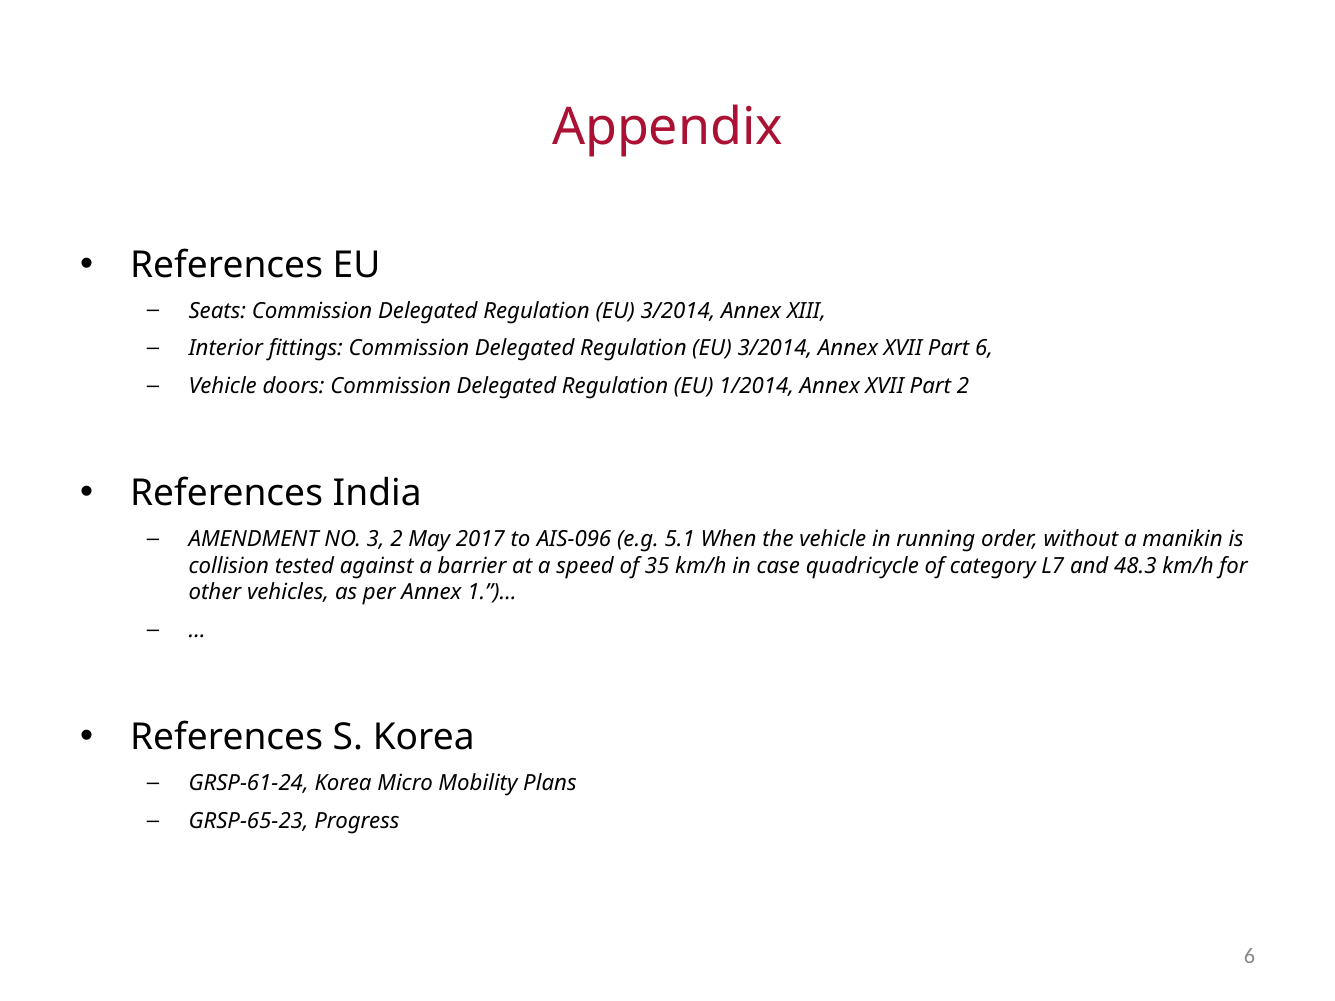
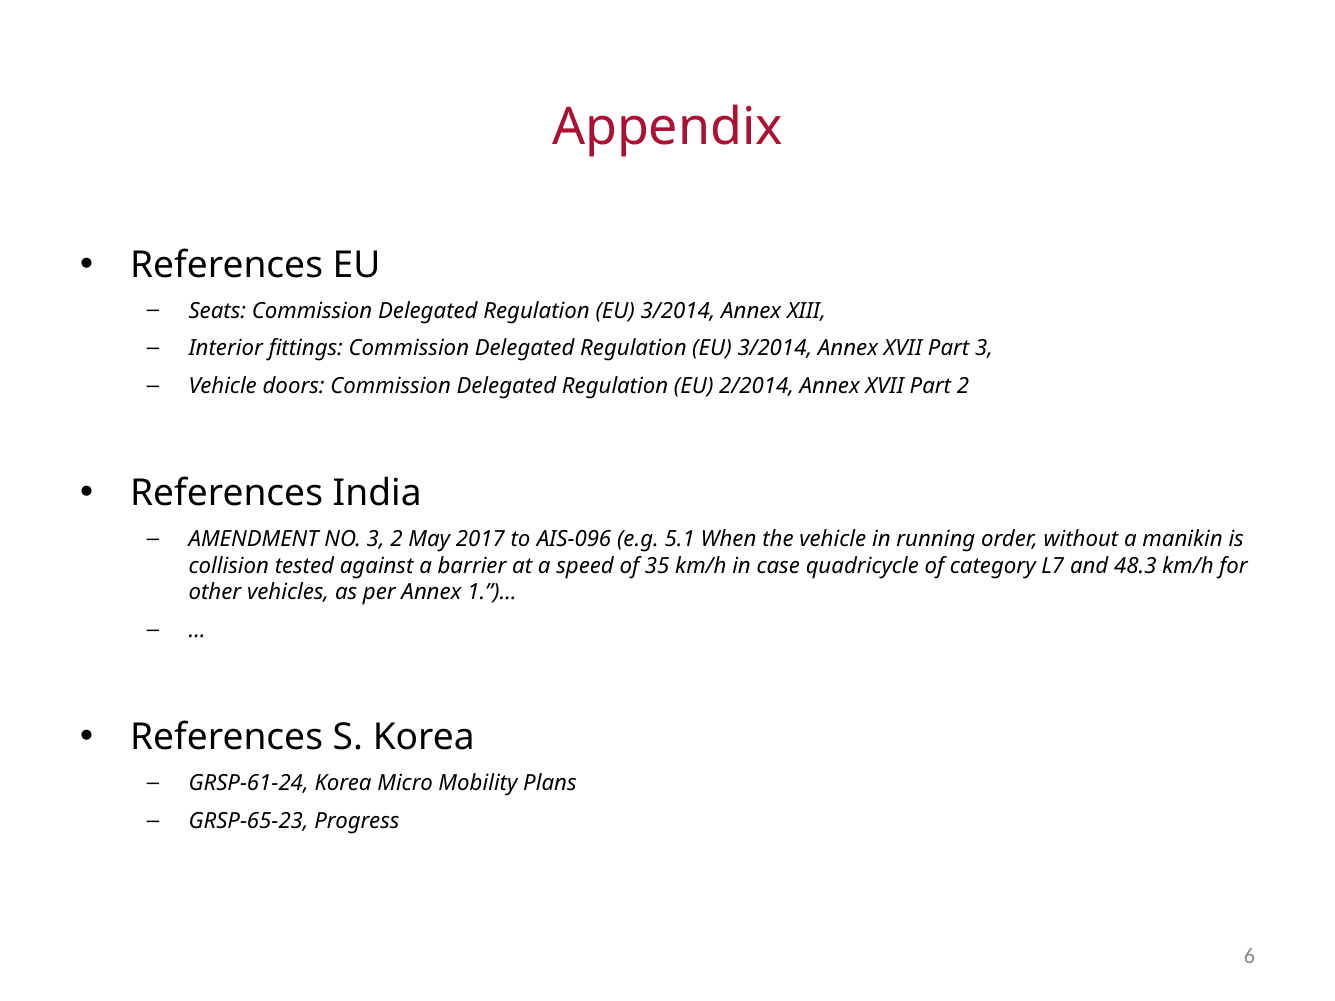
Part 6: 6 -> 3 (984, 349)
1/2014: 1/2014 -> 2/2014 (757, 387)
